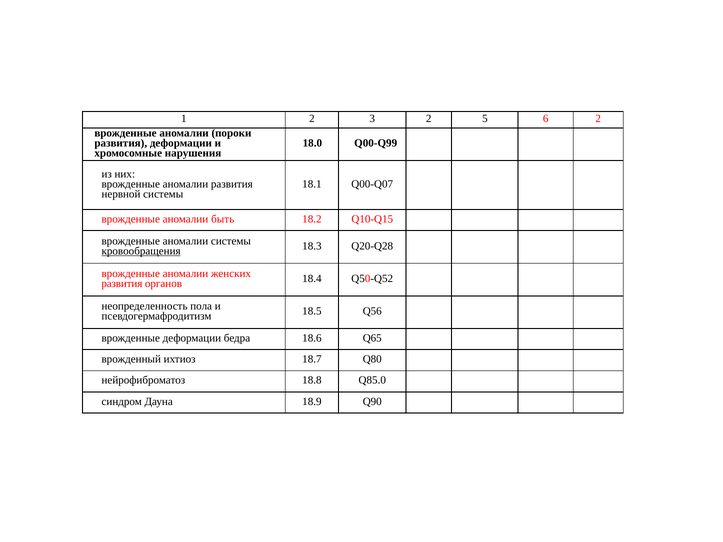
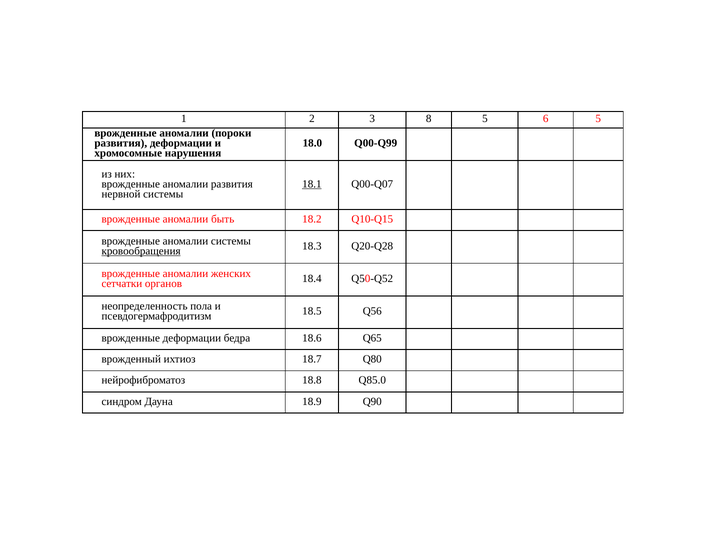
3 2: 2 -> 8 (429, 119)
6 2: 2 -> 5 (598, 119)
18.1 underline: none -> present (312, 184)
развития: развития -> сетчатки (122, 284)
